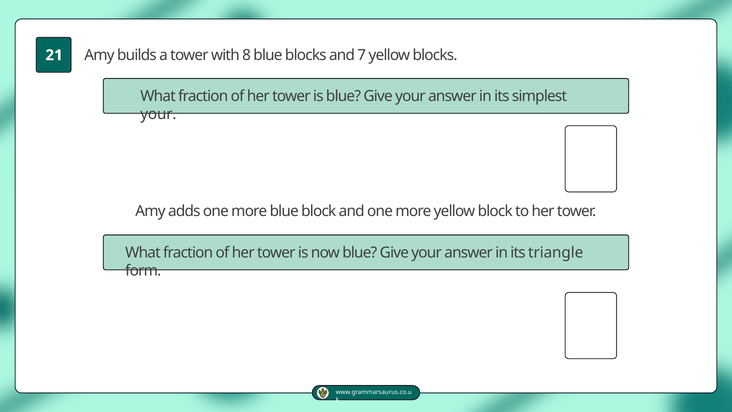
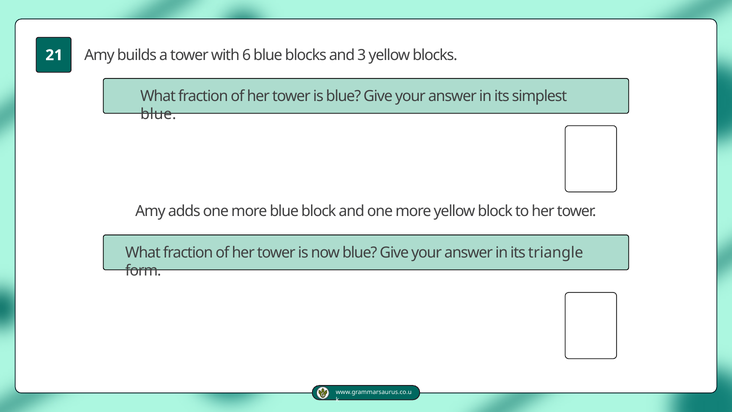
8: 8 -> 6 (247, 55)
7: 7 -> 3 (362, 55)
your: your -> blue (158, 114)
